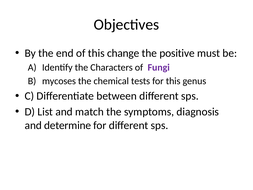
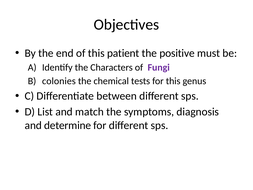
change: change -> patient (123, 53)
mycoses: mycoses -> colonies (59, 81)
